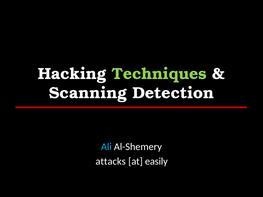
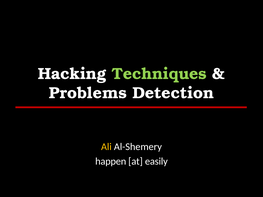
Scanning: Scanning -> Problems (88, 93)
Ali colour: light blue -> yellow (106, 147)
attacks: attacks -> happen (111, 162)
